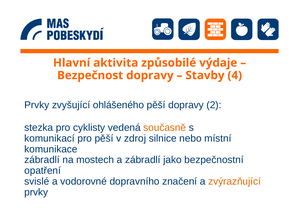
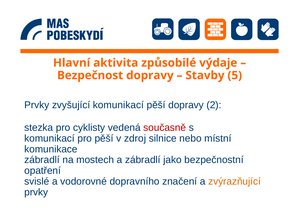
4: 4 -> 5 (235, 75)
zvyšující ohlášeného: ohlášeného -> komunikací (118, 105)
současně colour: orange -> red (165, 128)
